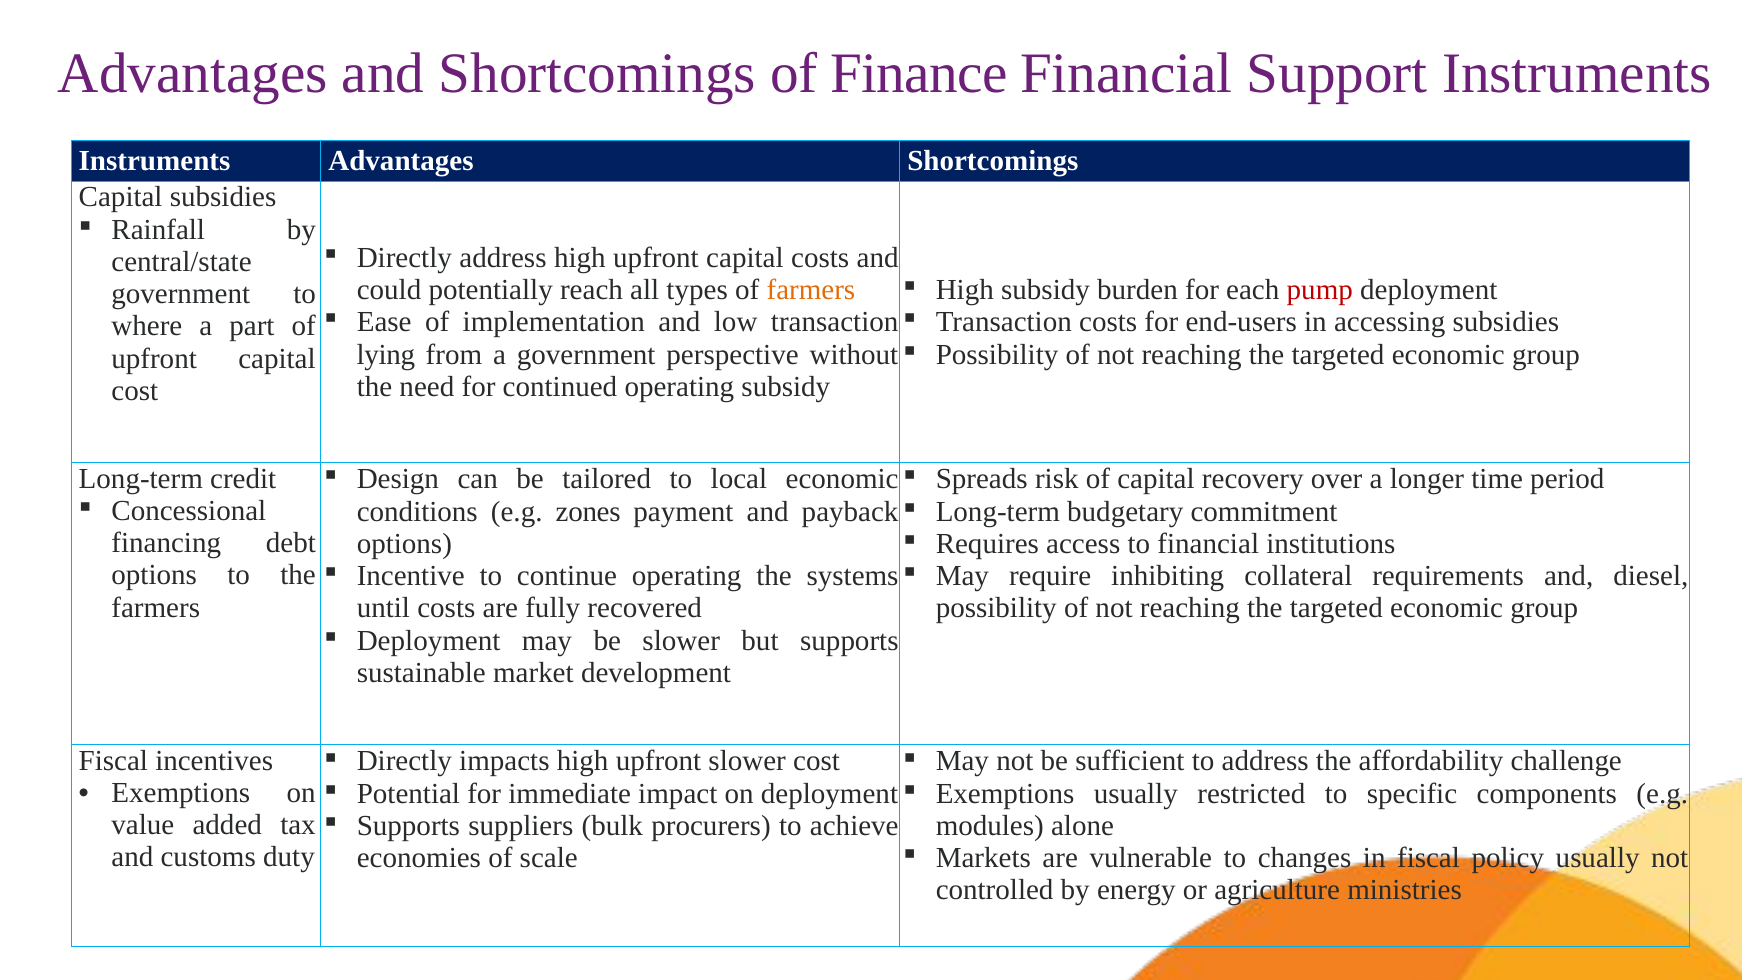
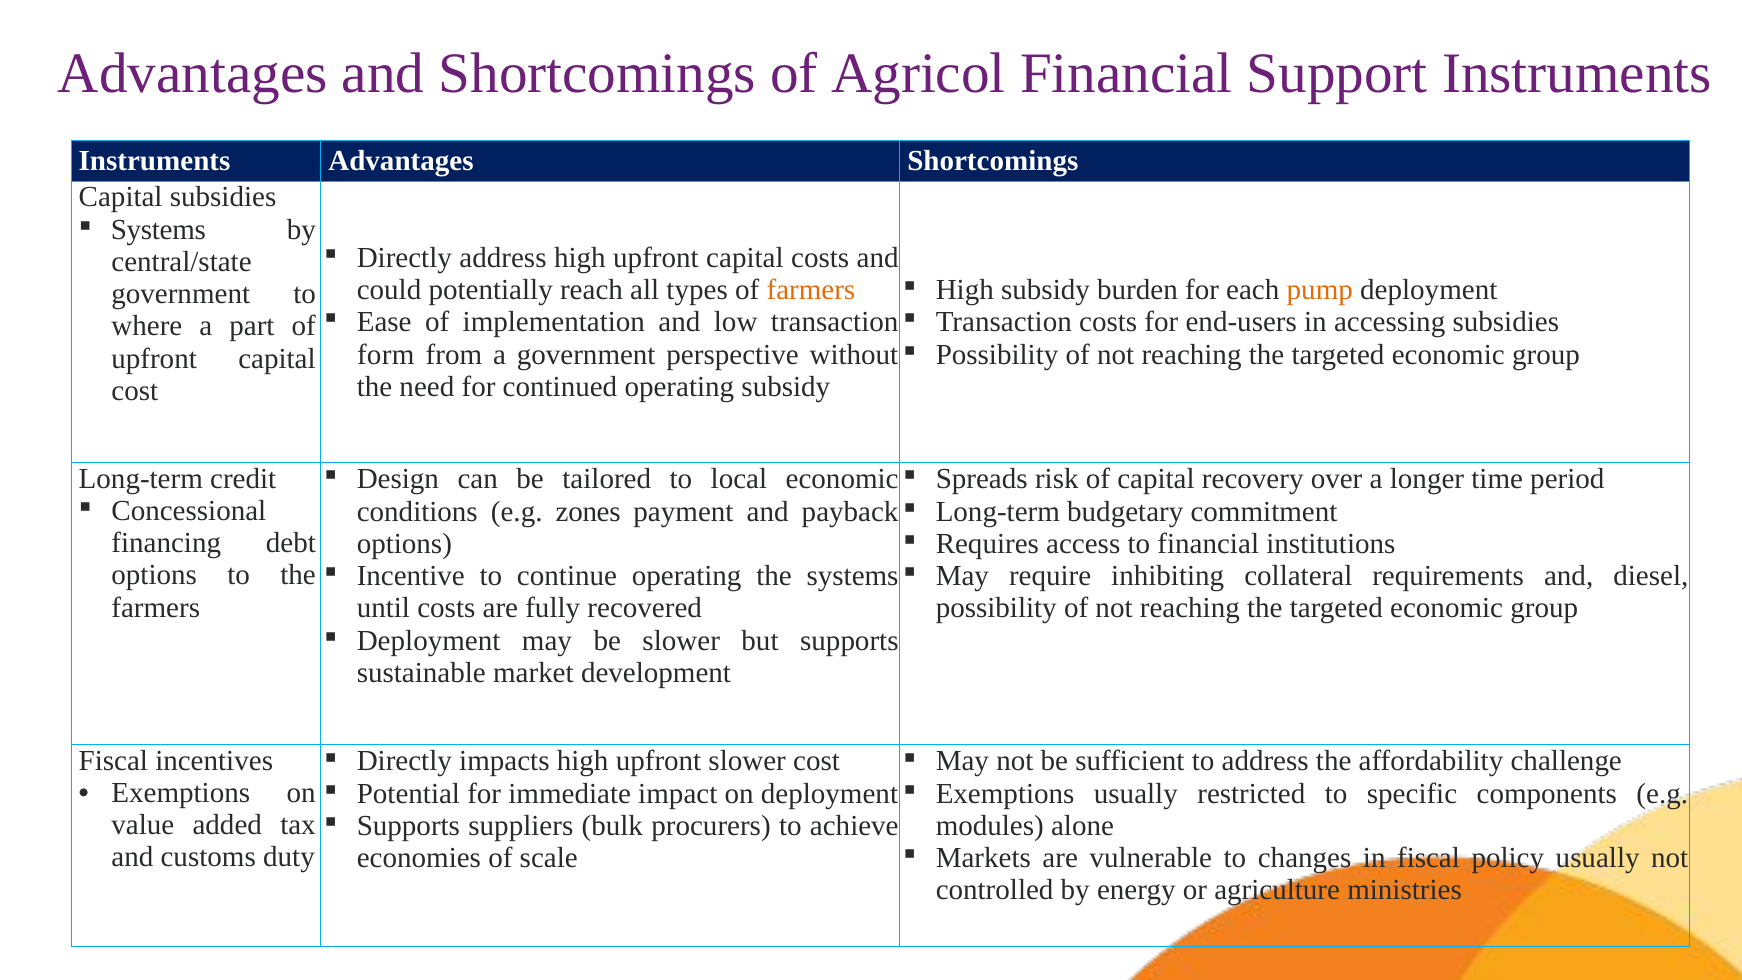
Finance: Finance -> Agricol (918, 74)
Rainfall: Rainfall -> Systems (158, 230)
pump colour: red -> orange (1320, 290)
lying: lying -> form (386, 355)
